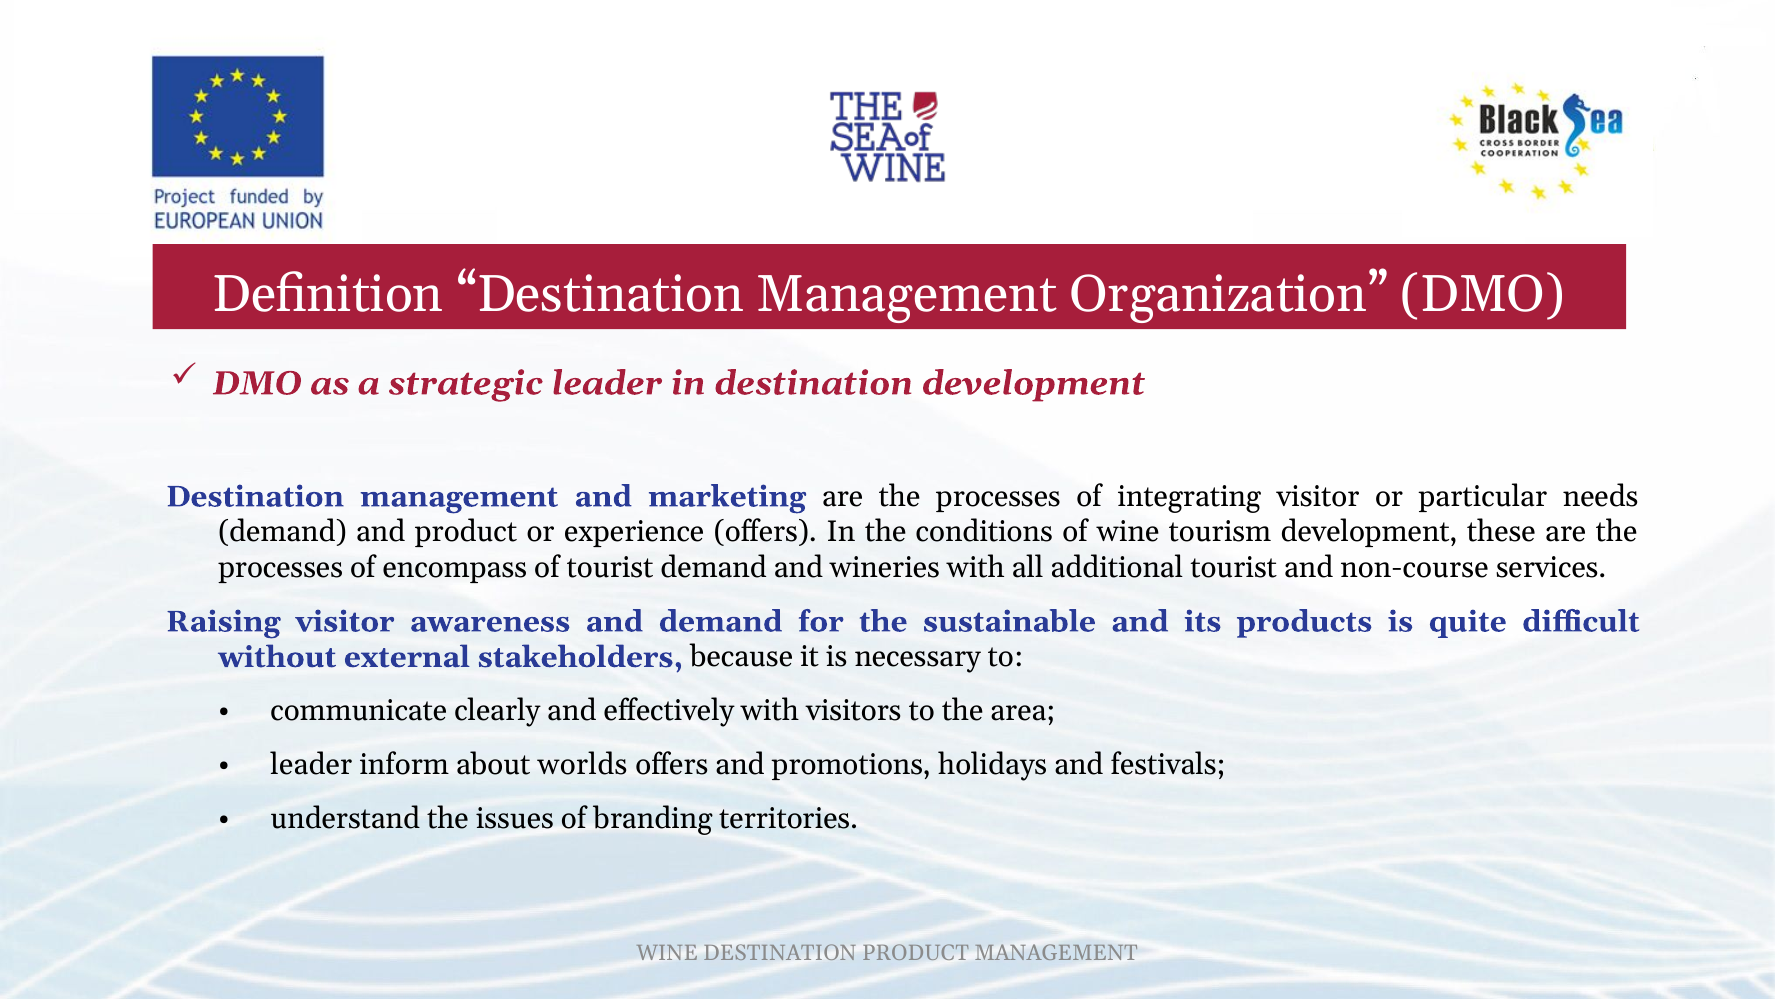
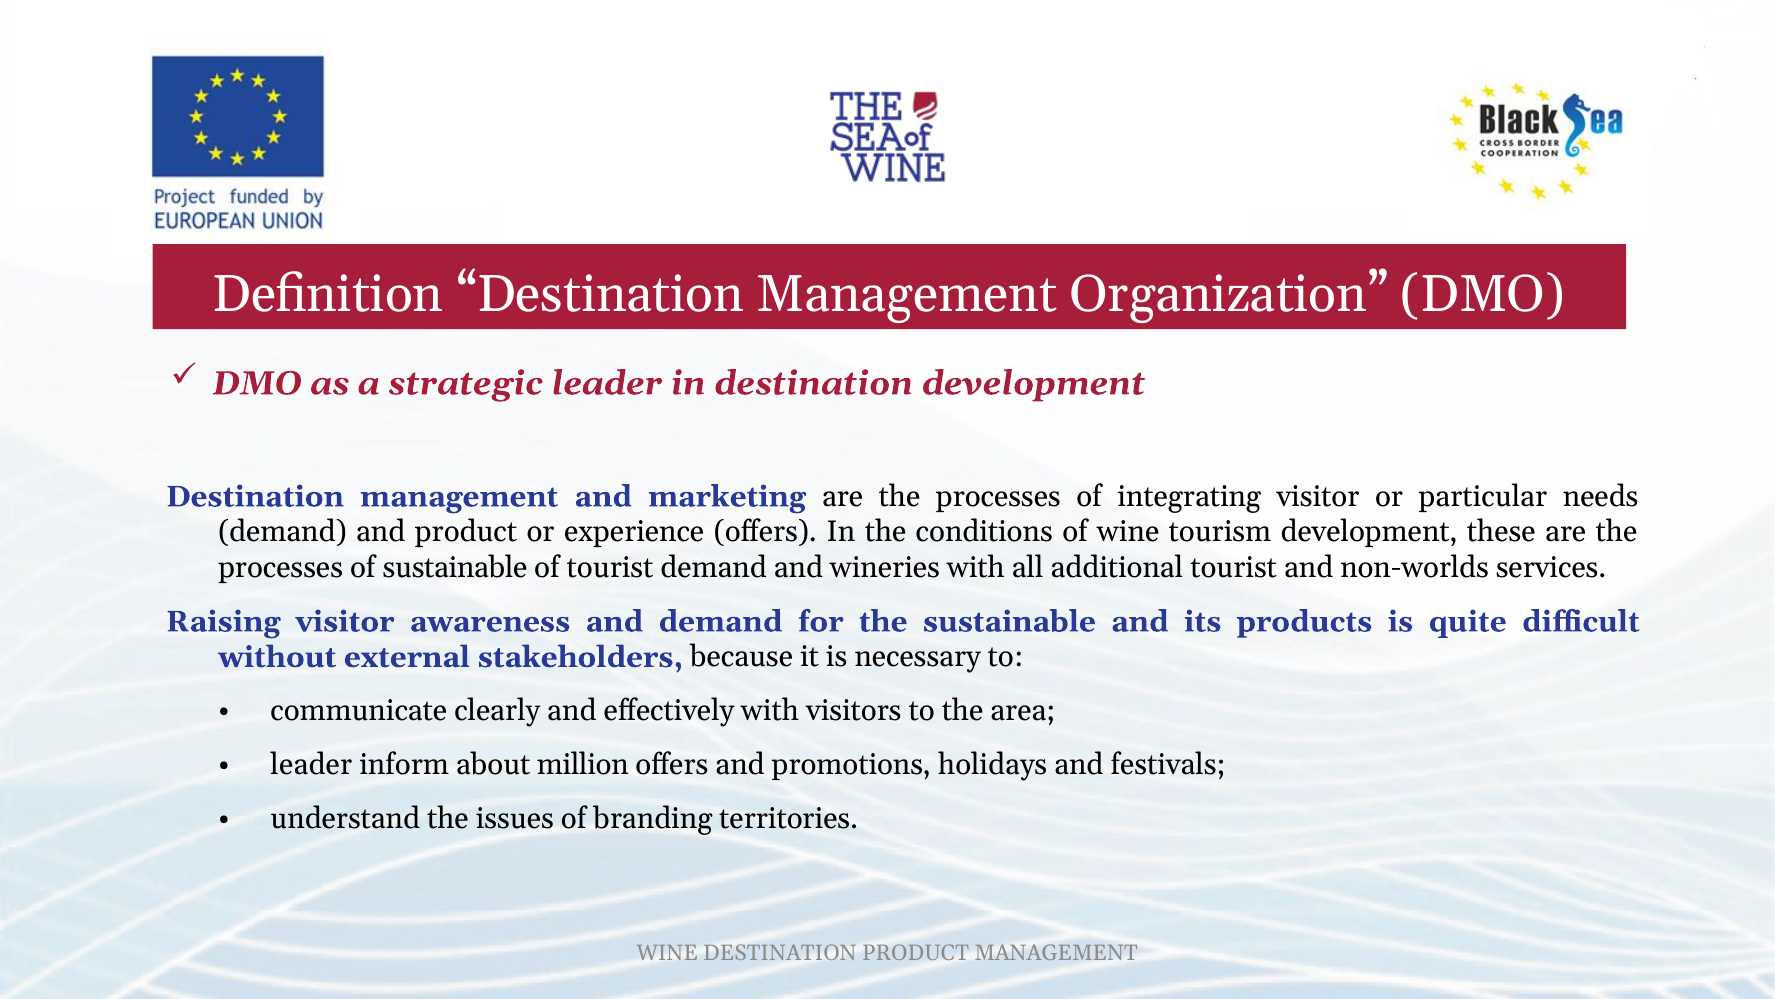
of encompass: encompass -> sustainable (455, 567)
non-course: non-course -> non-worlds (1415, 567)
worlds: worlds -> million (583, 765)
